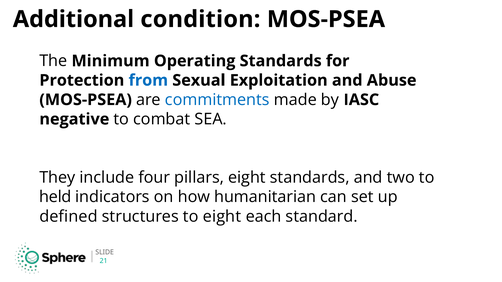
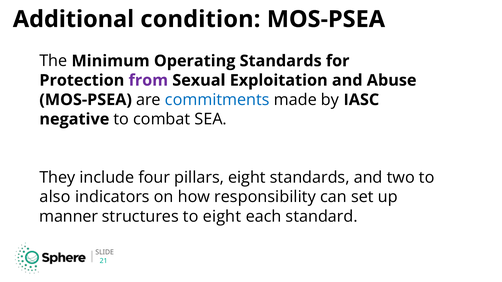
from colour: blue -> purple (148, 80)
held: held -> also (55, 197)
humanitarian: humanitarian -> responsibility (265, 197)
defined: defined -> manner (69, 217)
